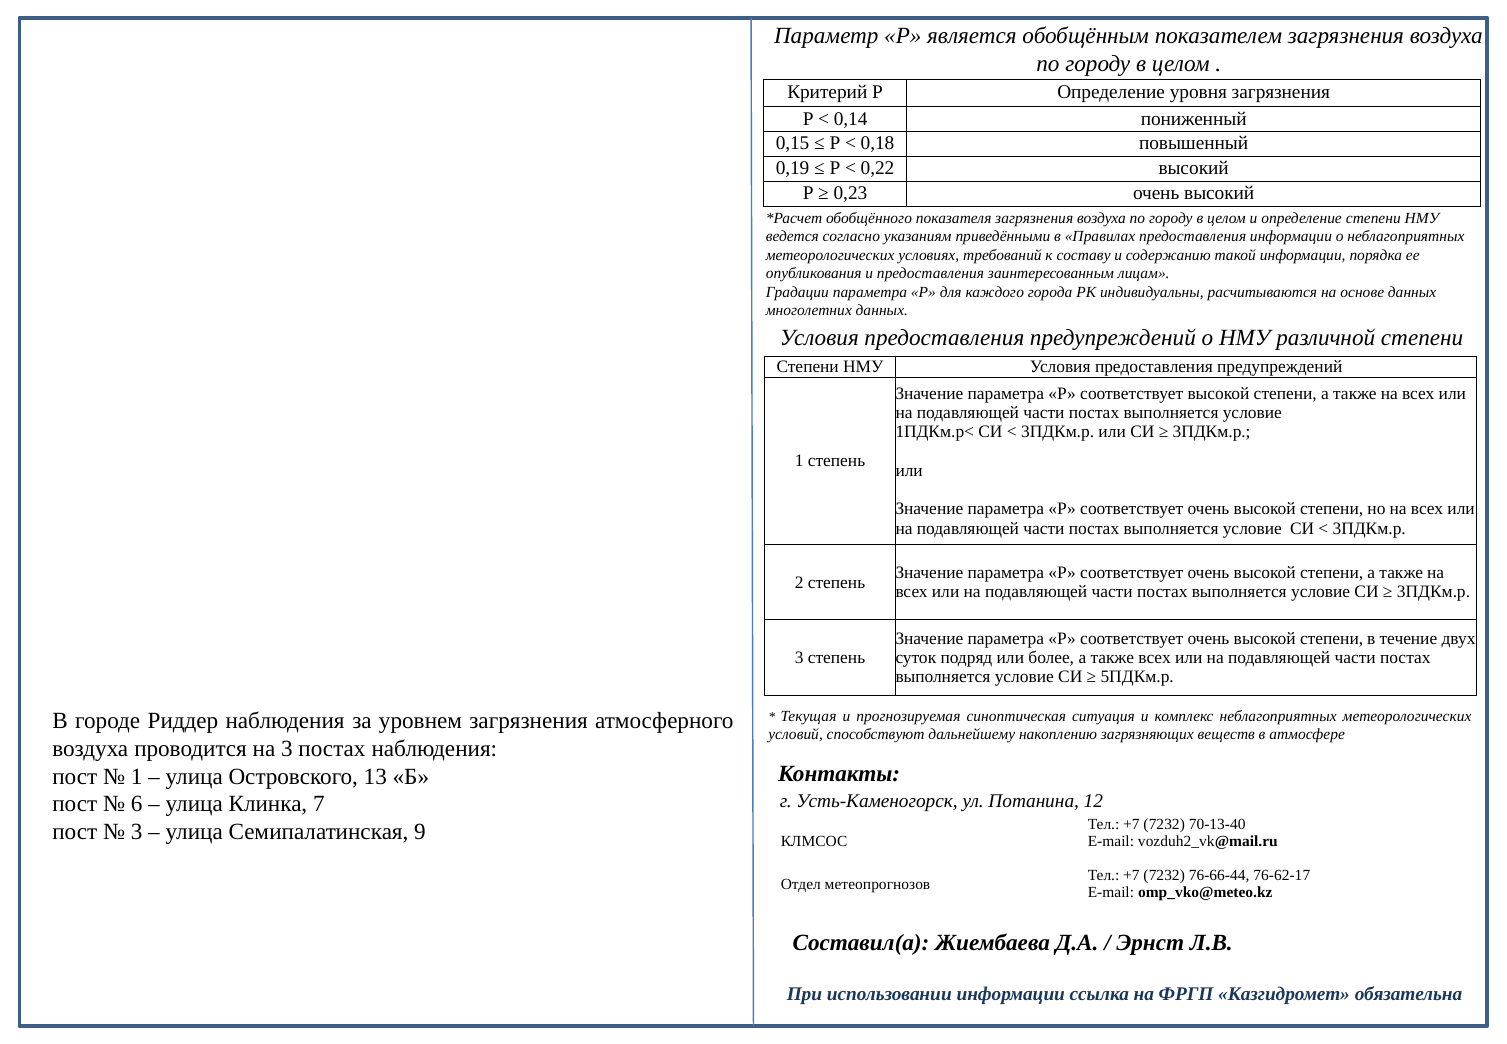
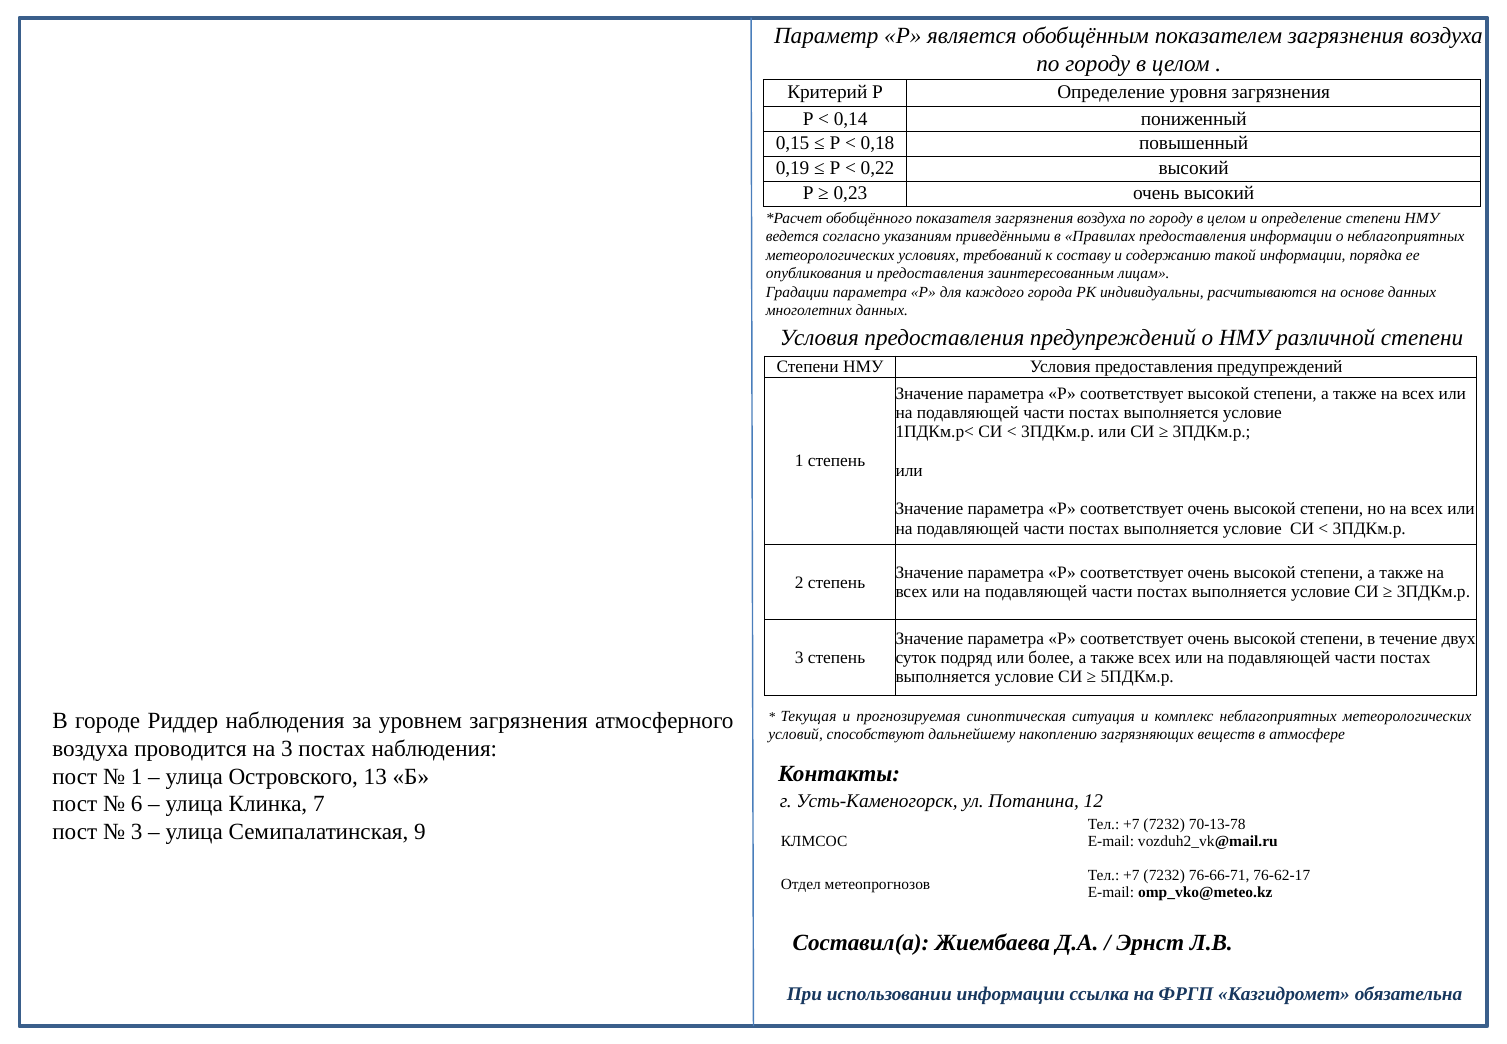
70-13-40: 70-13-40 -> 70-13-78 (1217, 824)
76-66-44: 76-66-44 -> 76-66-71 (1219, 875)
